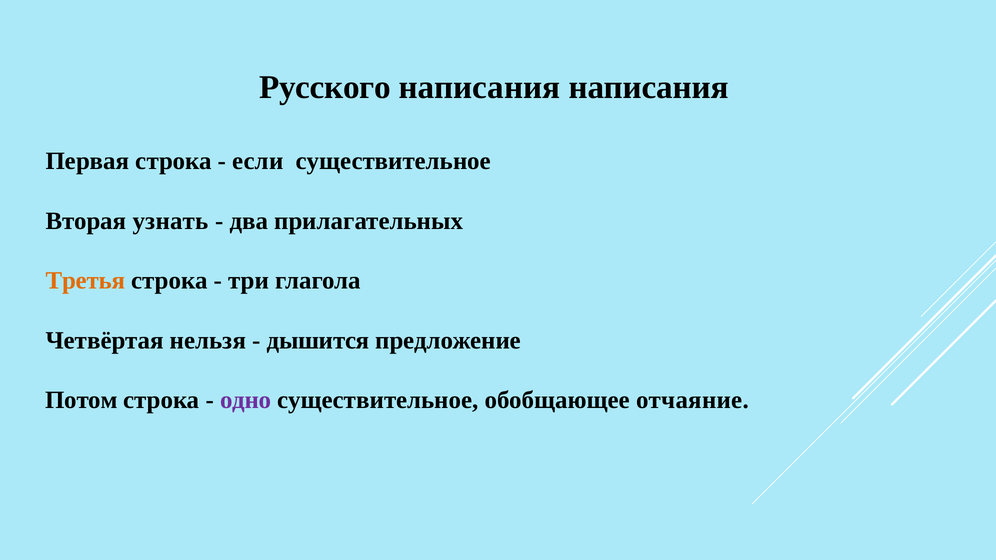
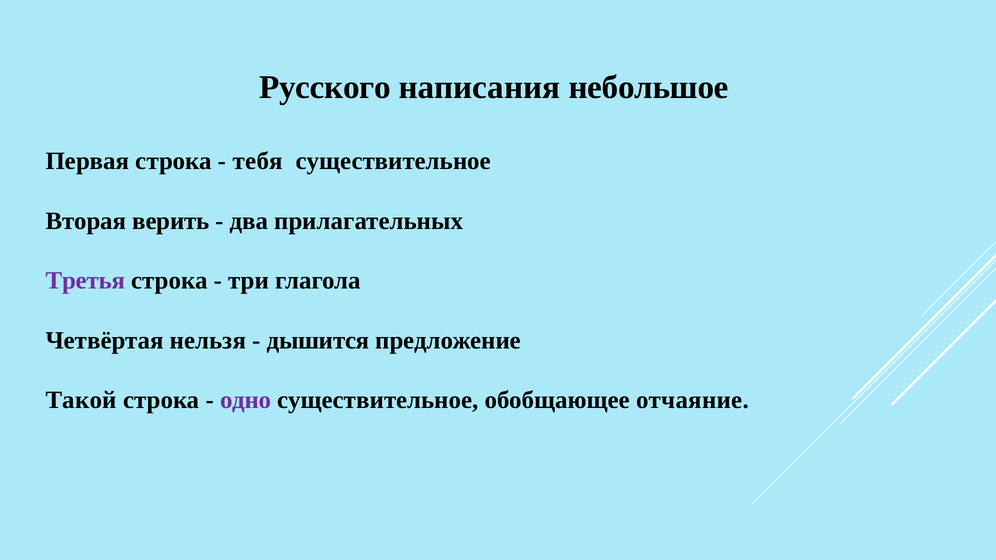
написания написания: написания -> небольшое (649, 87)
если: если -> тебя (258, 161)
узнать: узнать -> верить (171, 221)
Третья colour: orange -> purple (85, 281)
Потом: Потом -> Такой (81, 400)
